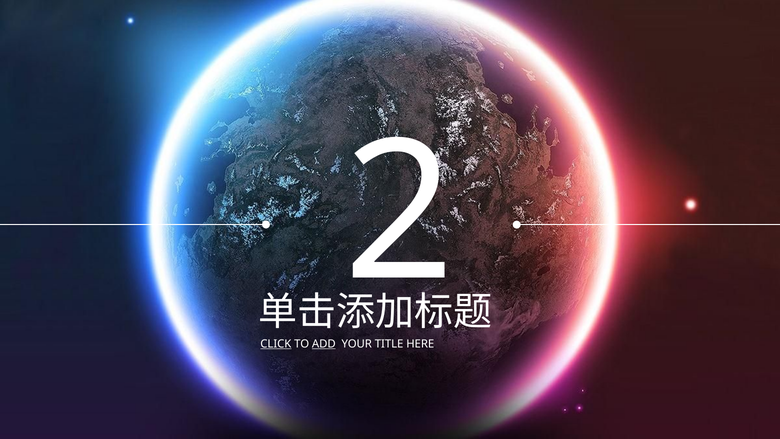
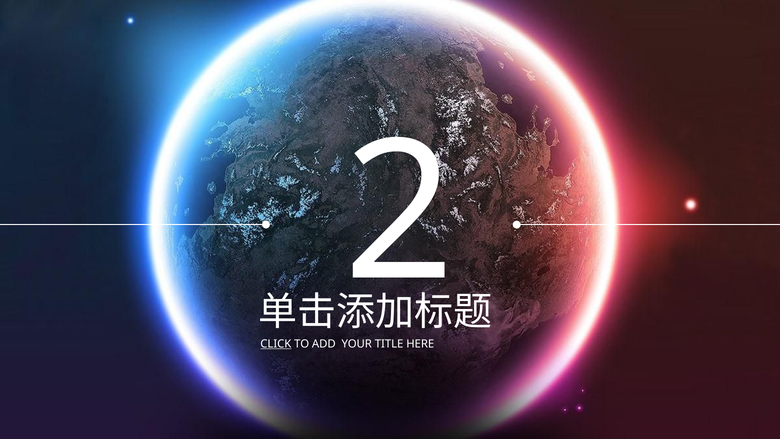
ADD underline: present -> none (324, 344)
